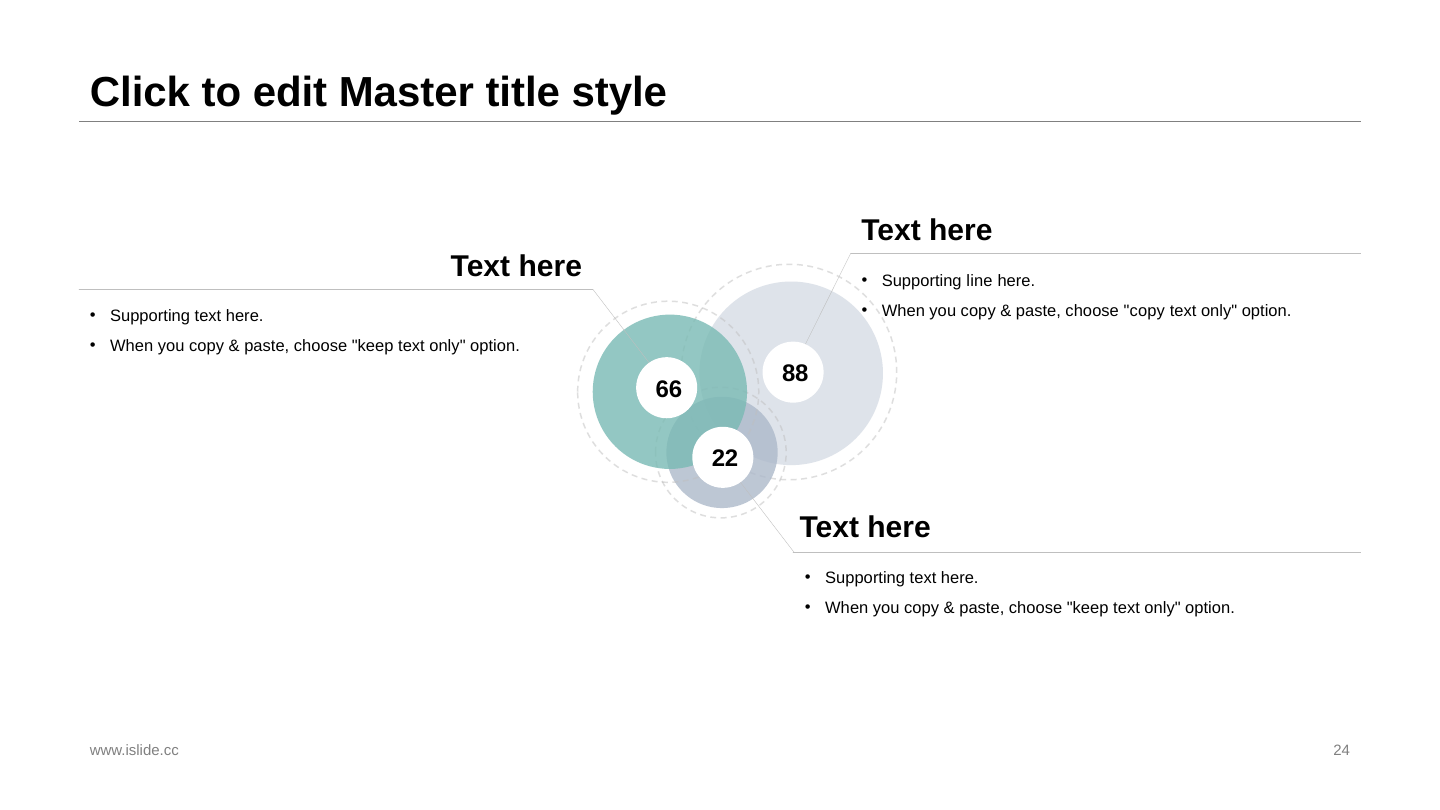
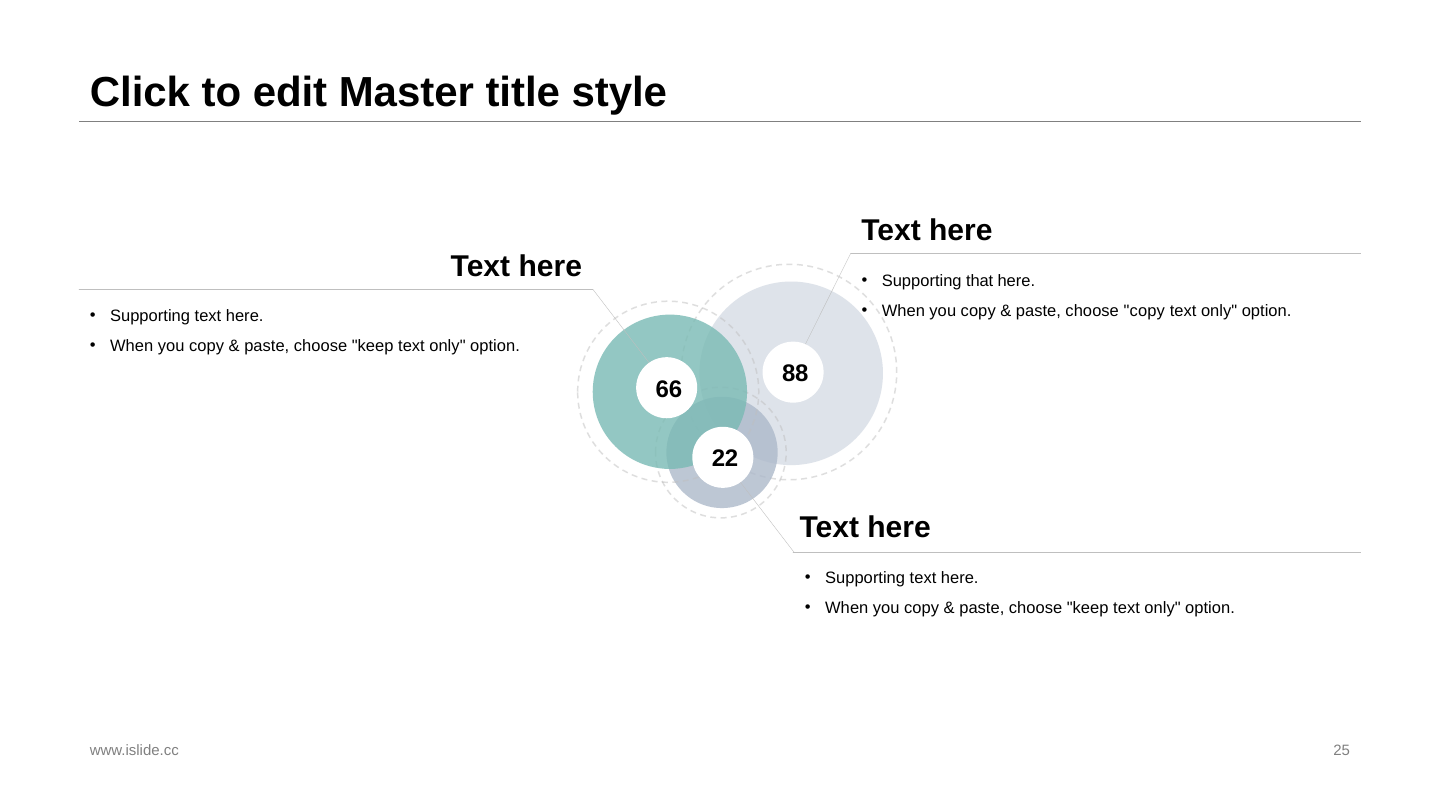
line: line -> that (980, 281)
24: 24 -> 25 (1342, 750)
